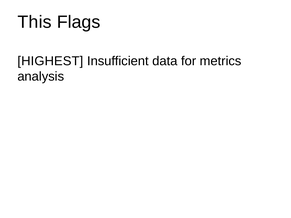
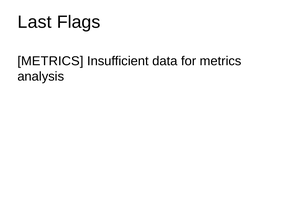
This: This -> Last (35, 22)
HIGHEST: HIGHEST -> METRICS (50, 61)
